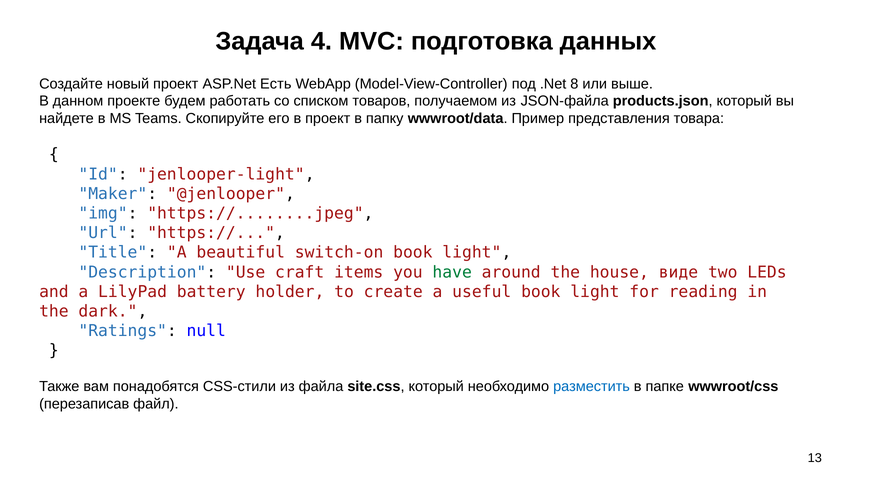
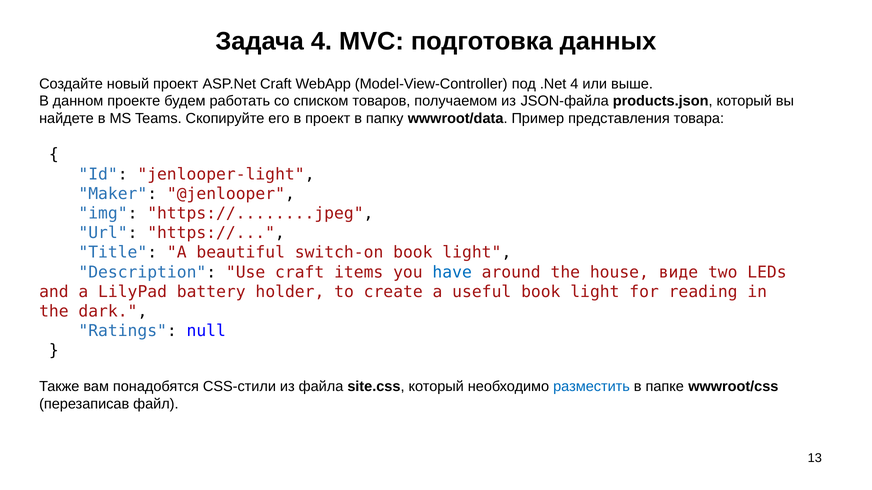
ASP.Net Есть: Есть -> Craft (276, 84)
.Net 8: 8 -> 4 (574, 84)
have colour: green -> blue (452, 272)
